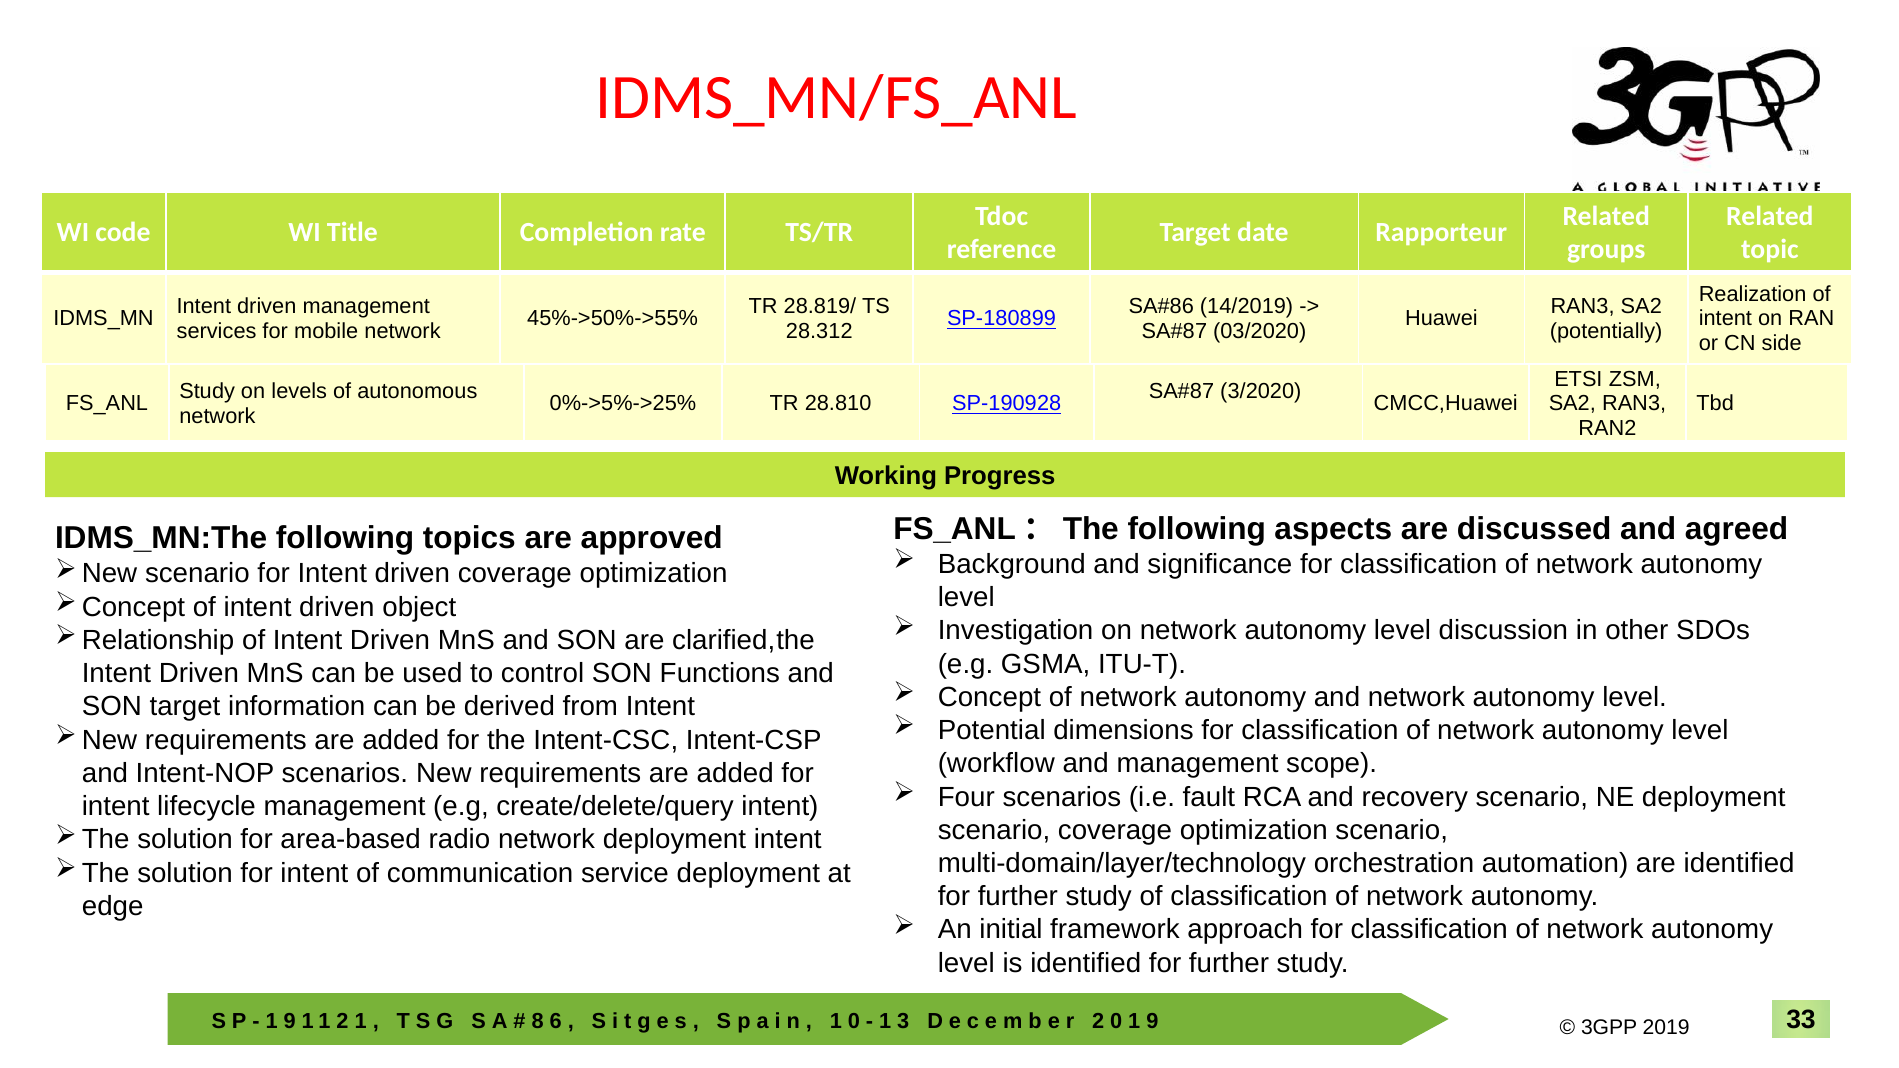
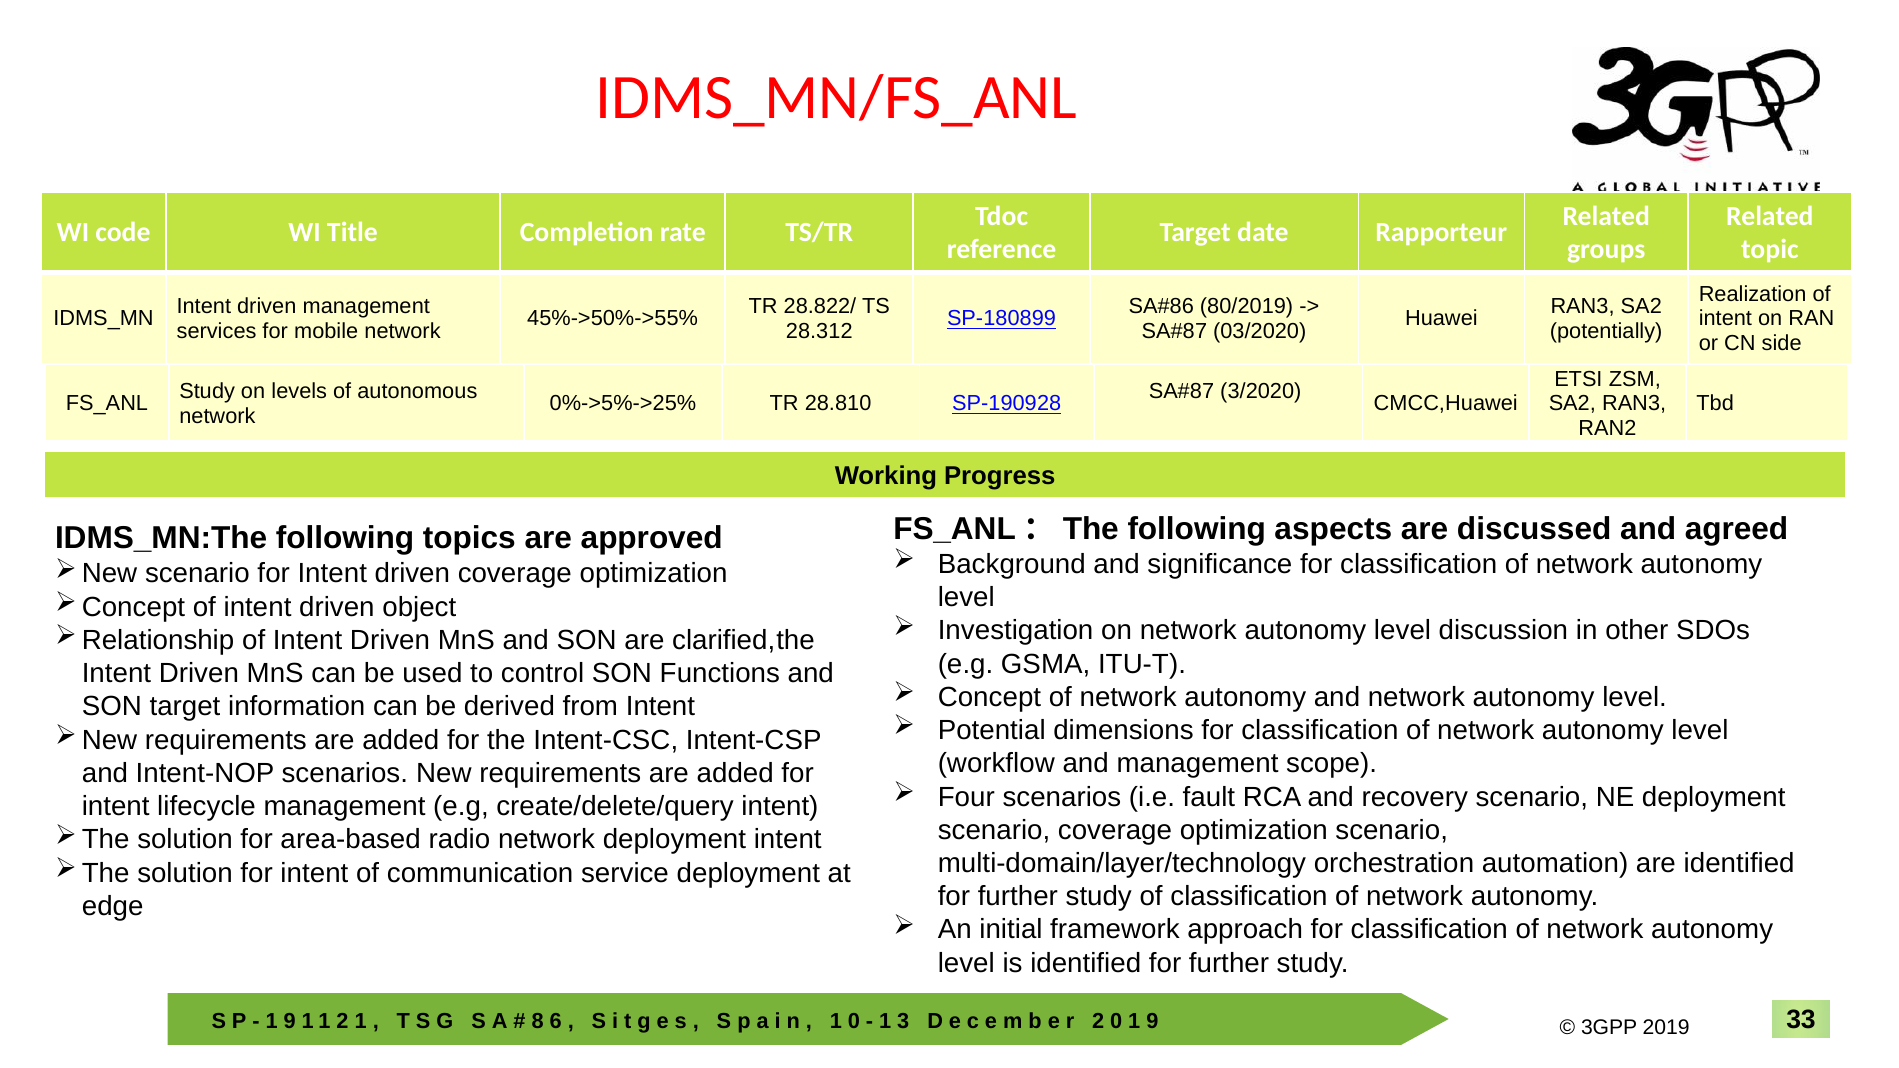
28.819/: 28.819/ -> 28.822/ (820, 307)
14/2019: 14/2019 -> 80/2019 (1247, 307)
